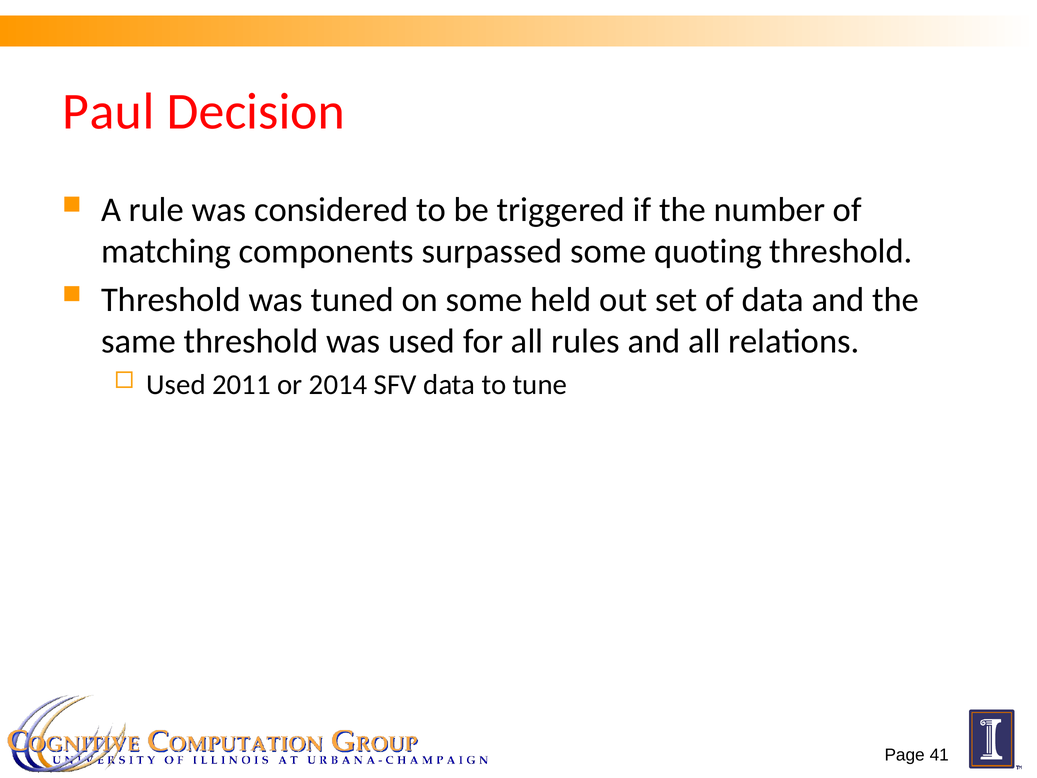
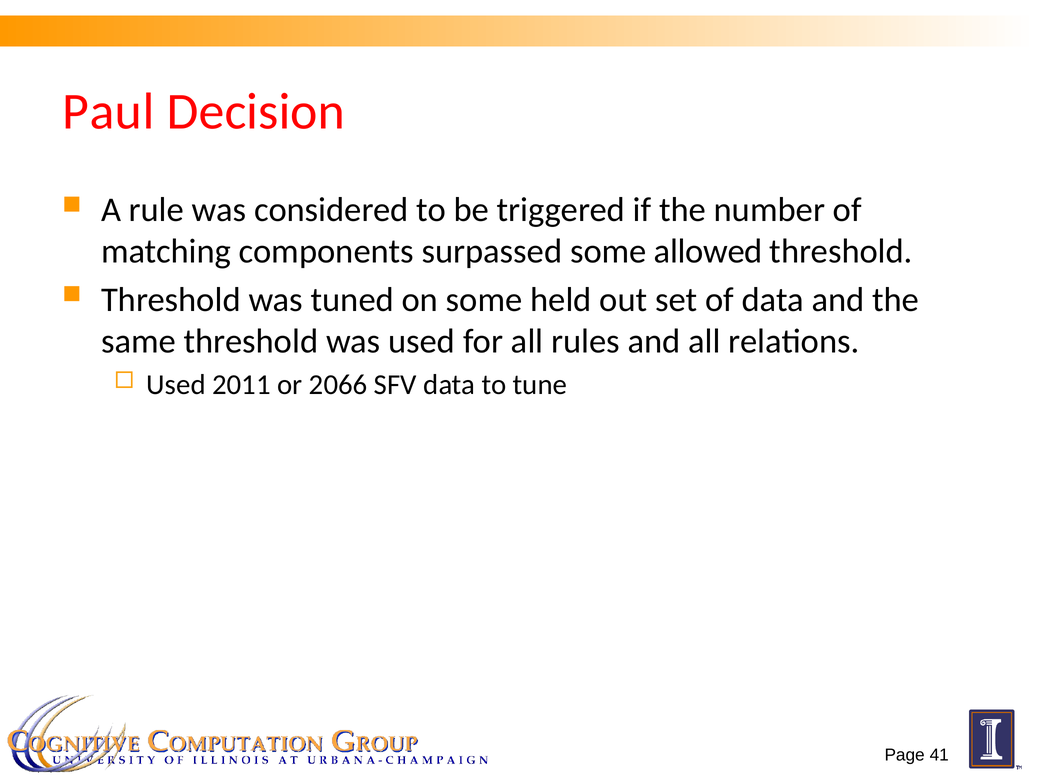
quoting: quoting -> allowed (708, 251)
2014: 2014 -> 2066 (338, 385)
